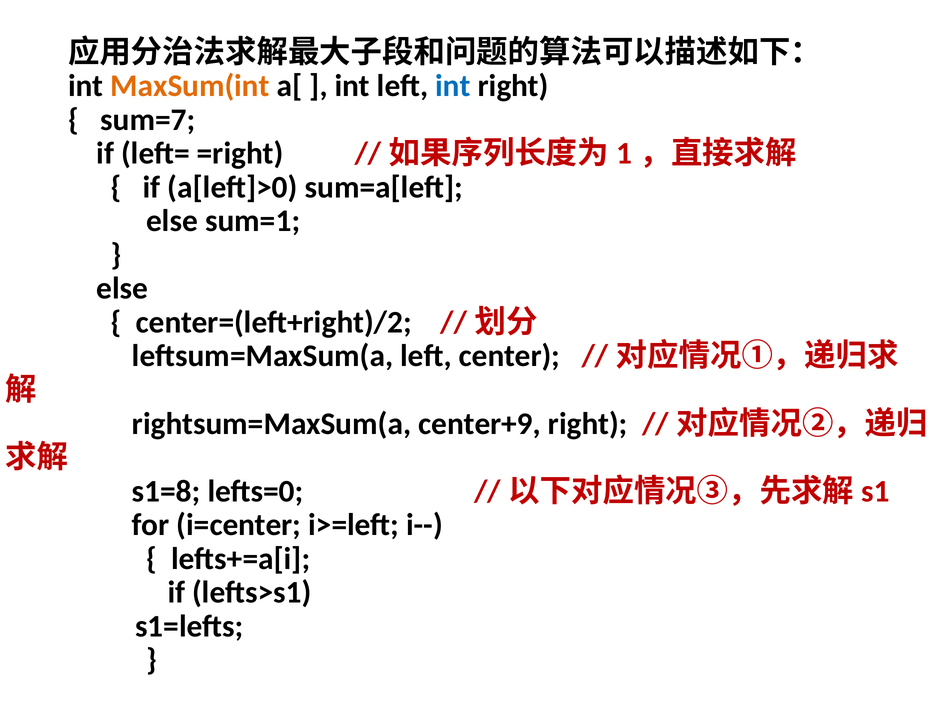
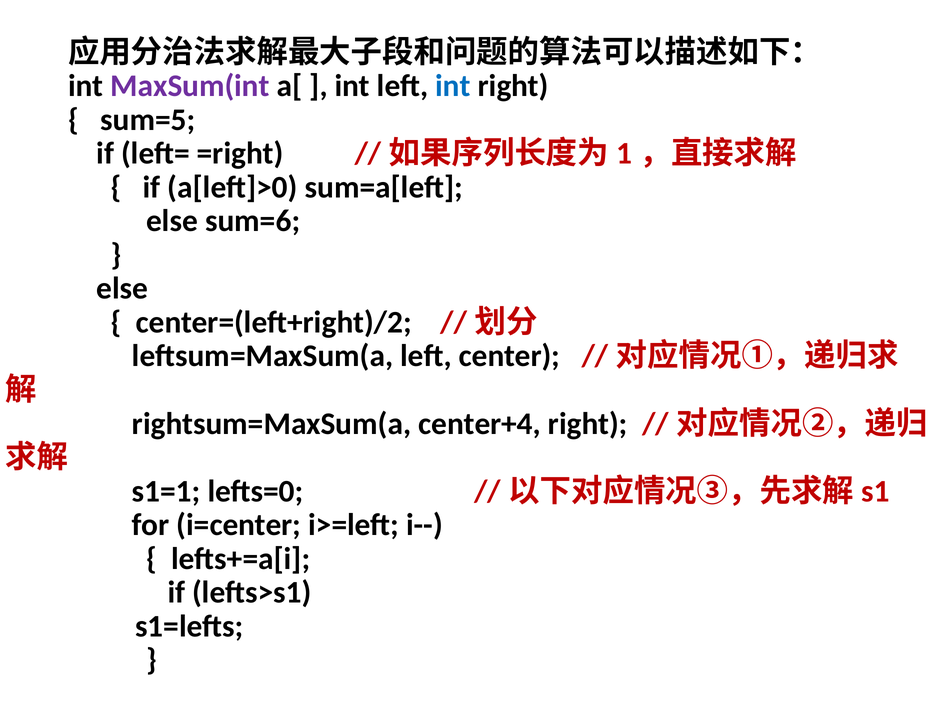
MaxSum(int colour: orange -> purple (190, 86)
sum=7: sum=7 -> sum=5 (148, 120)
sum=1: sum=1 -> sum=6 (253, 221)
center+9: center+9 -> center+4 (480, 423)
s1=8: s1=8 -> s1=1 (166, 491)
